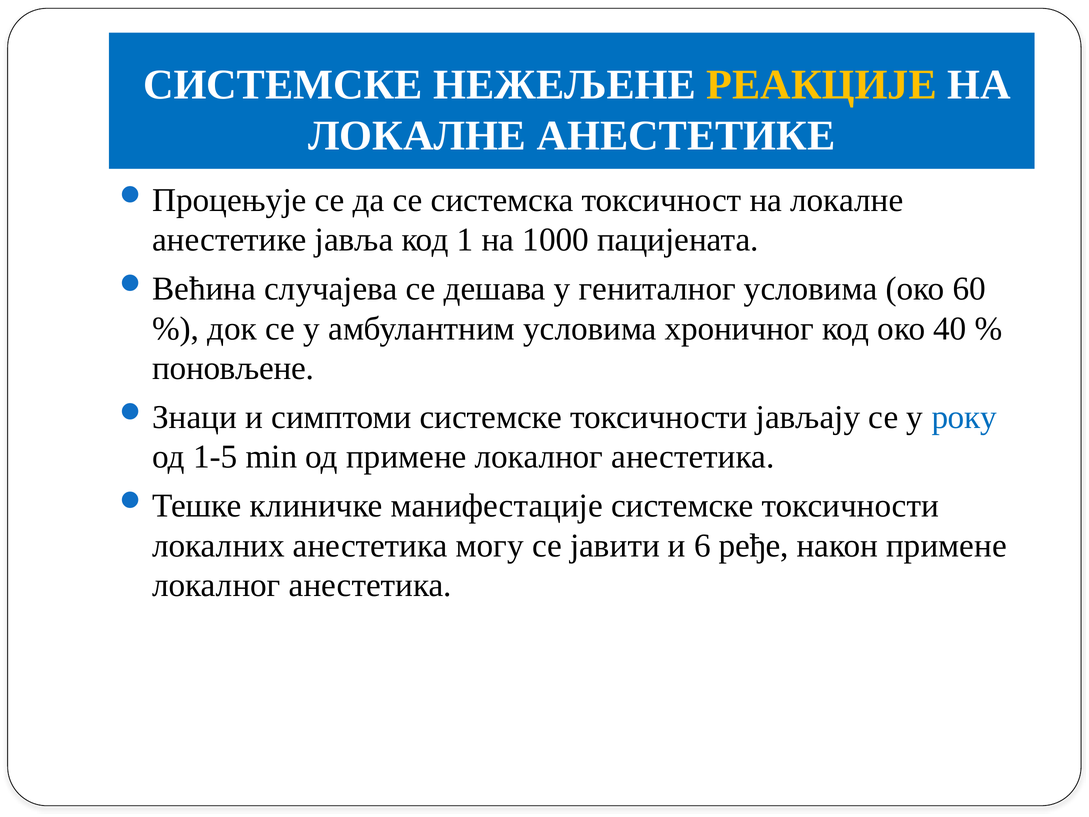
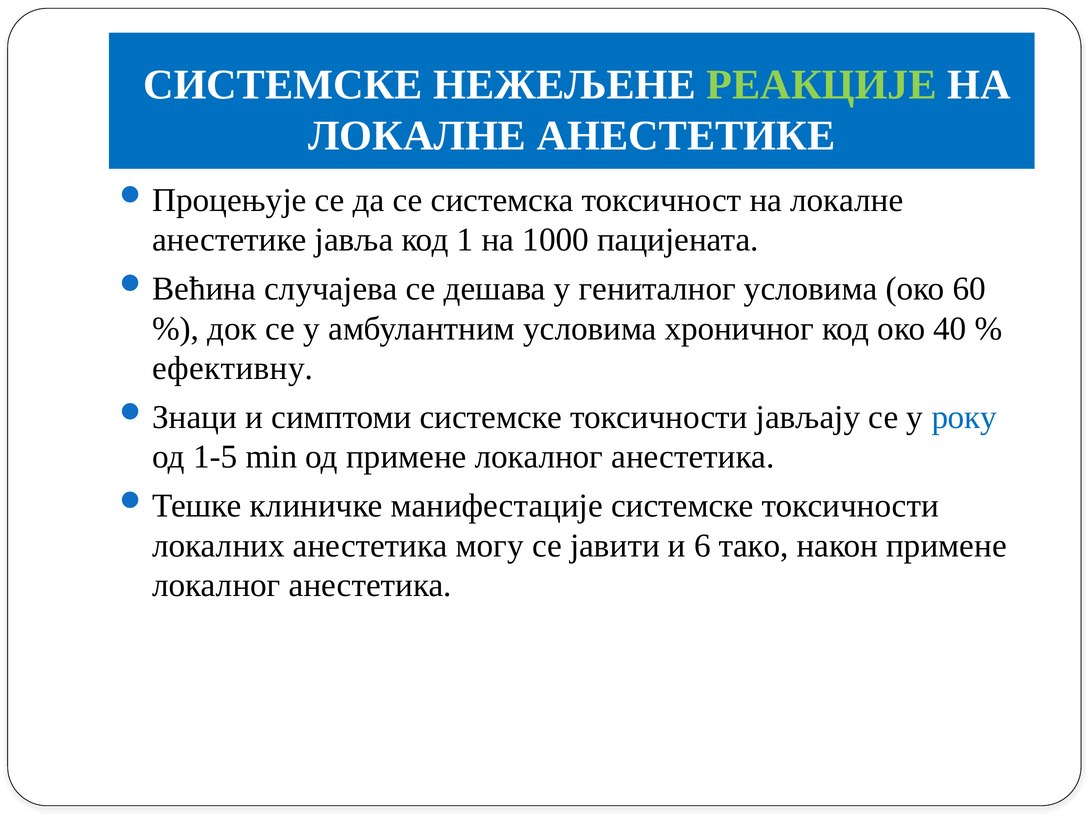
РЕАКЦИЈЕ colour: yellow -> light green (822, 85)
поновљене: поновљене -> ефективну (233, 368)
ређе: ређе -> тако (754, 545)
